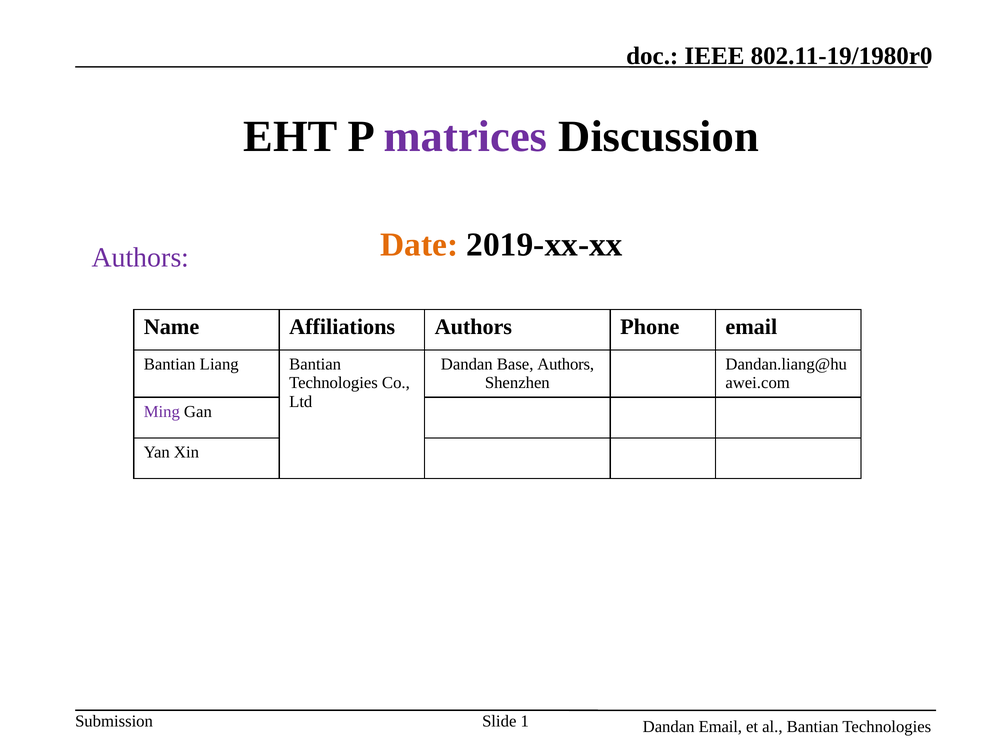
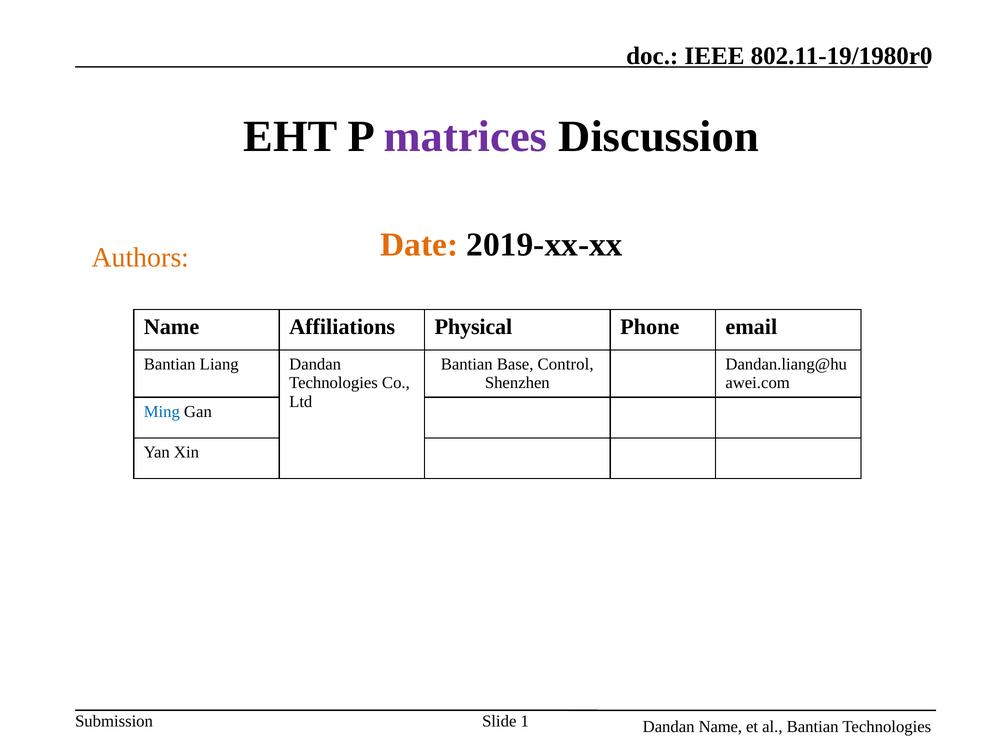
Authors colour: purple -> orange (140, 258)
Affiliations Authors: Authors -> Physical (473, 327)
Liang Bantian: Bantian -> Dandan (315, 365)
Dandan: Dandan -> Bantian (467, 365)
Base Authors: Authors -> Control (566, 365)
Ming colour: purple -> blue (162, 412)
Dandan Email: Email -> Name (720, 727)
